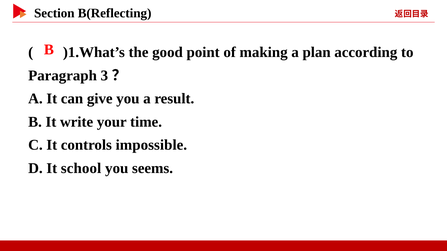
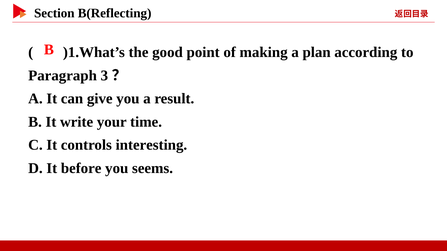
impossible: impossible -> interesting (151, 145)
school: school -> before (81, 169)
